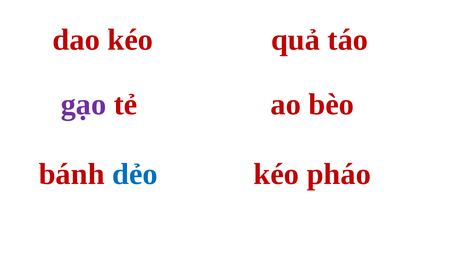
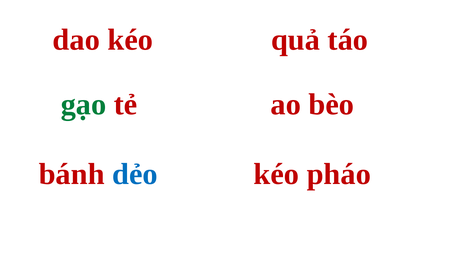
gạo colour: purple -> green (83, 105)
